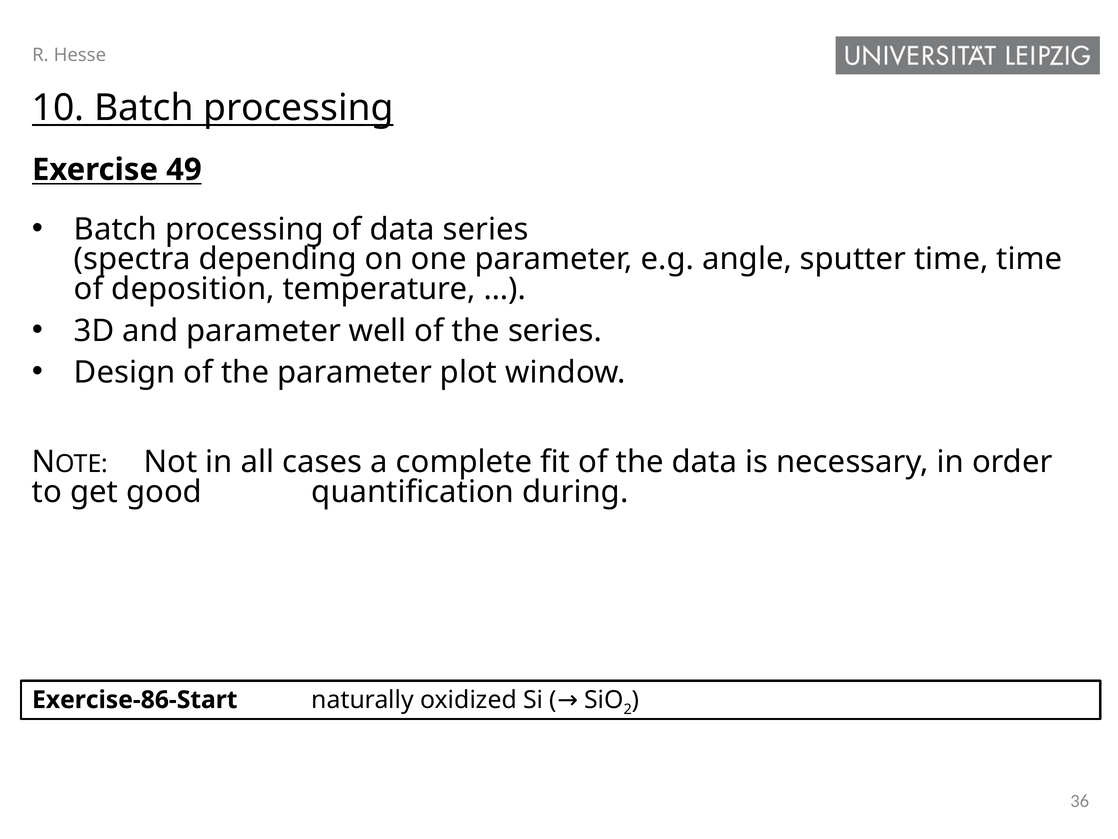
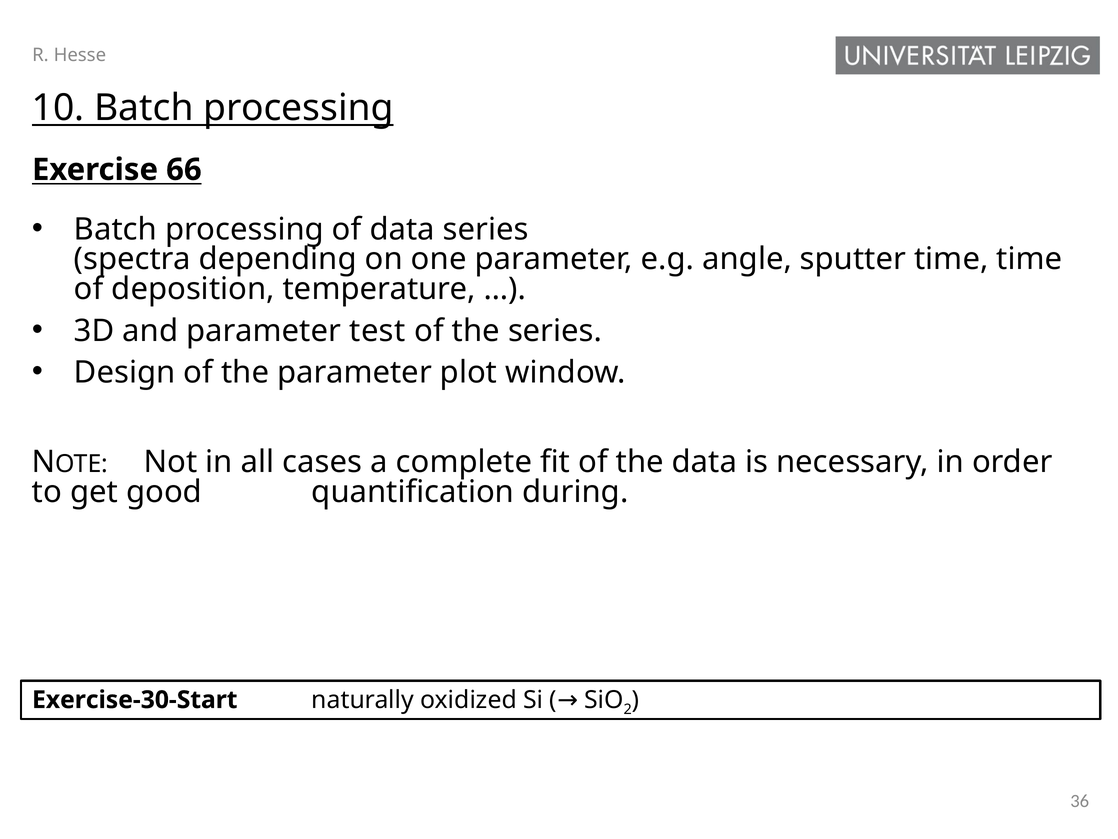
49: 49 -> 66 (184, 170)
well: well -> test (377, 331)
Exercise-86-Start: Exercise-86-Start -> Exercise-30-Start (135, 699)
